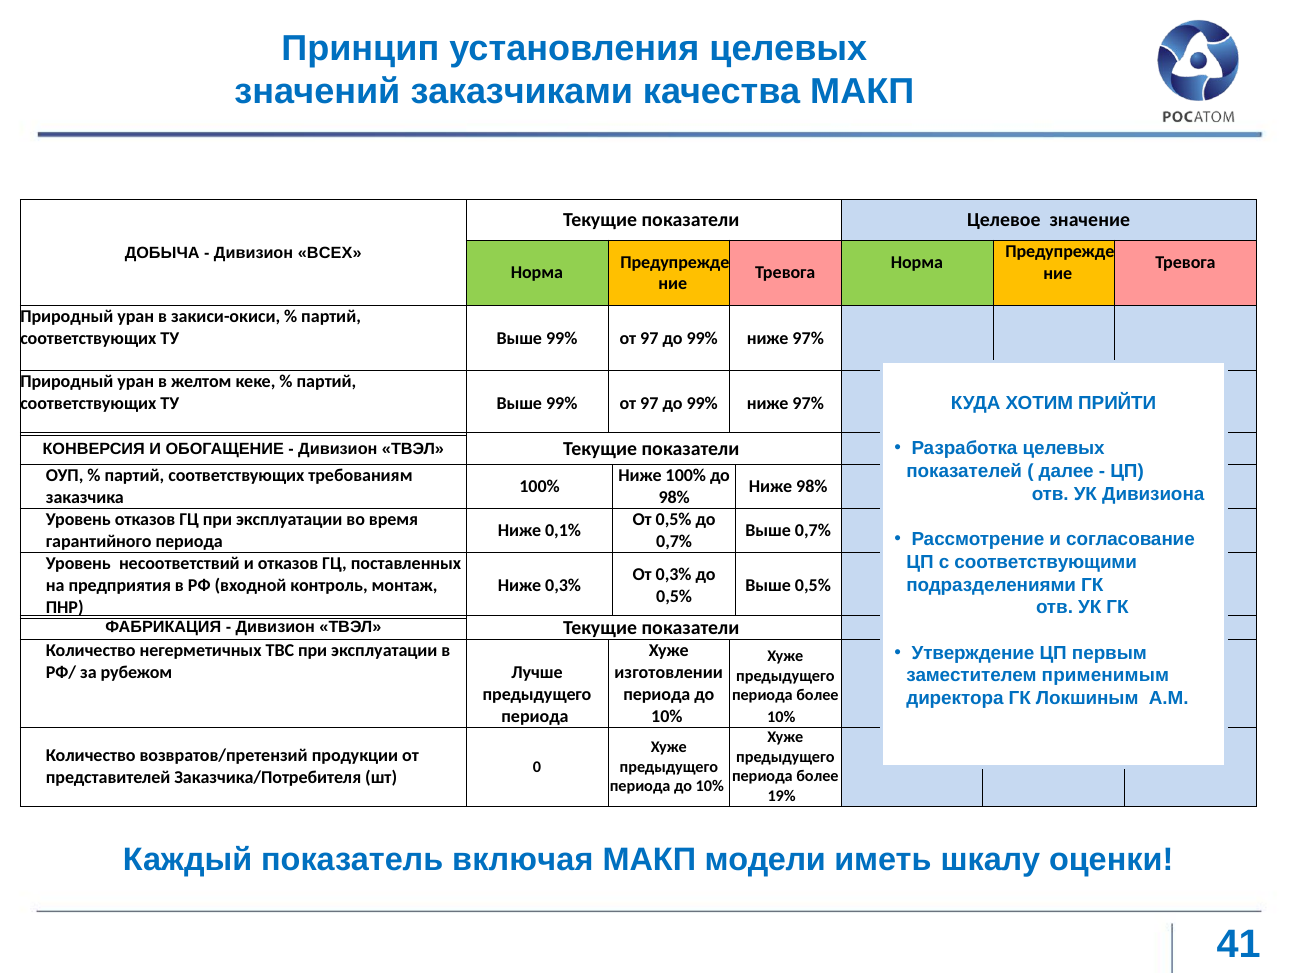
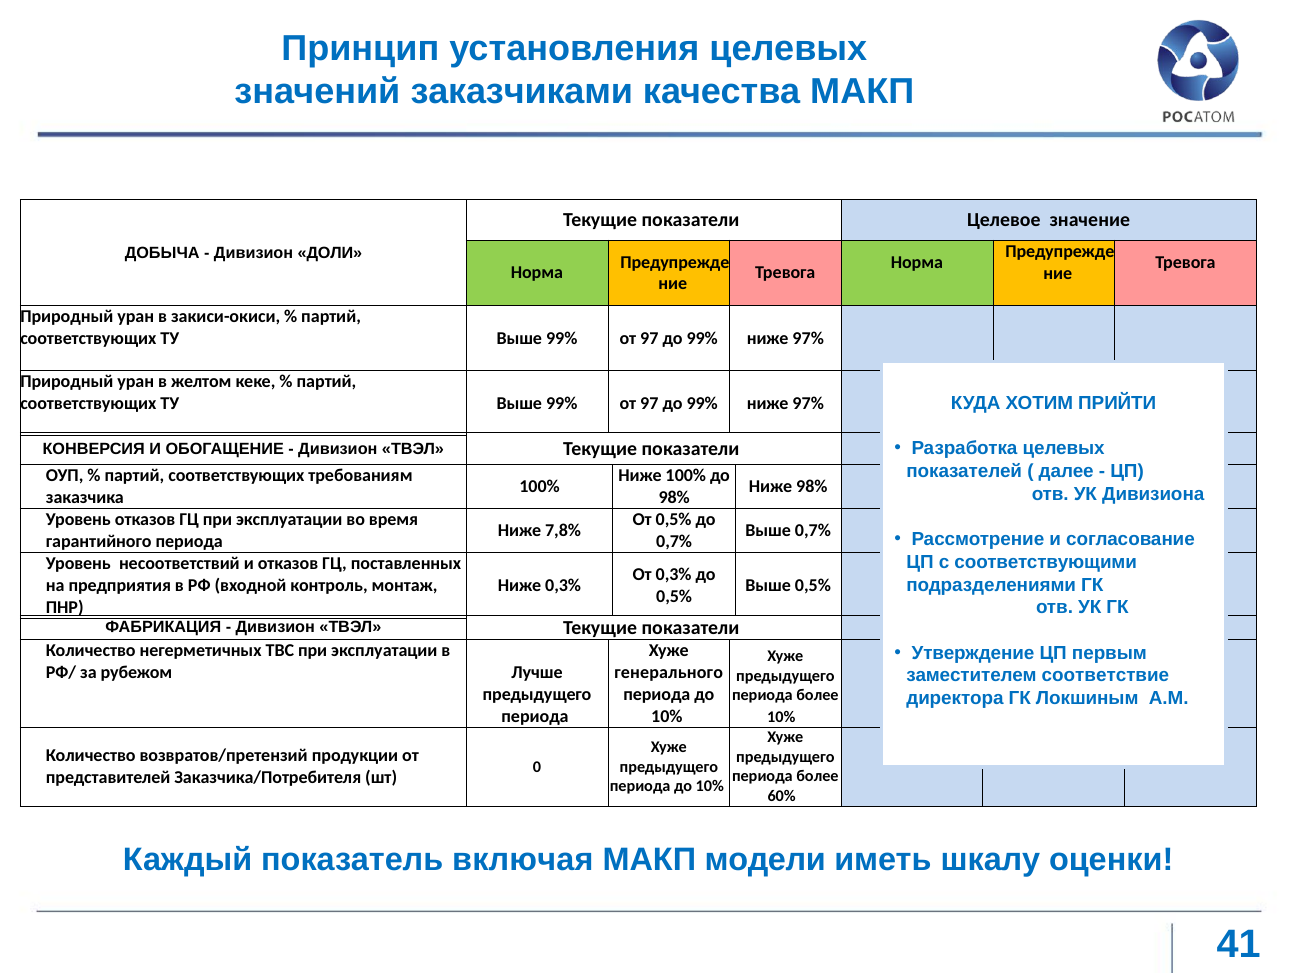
ВСЕХ: ВСЕХ -> ДОЛИ (330, 253)
0,1%: 0,1% -> 7,8% (563, 531)
изготовлении: изготовлении -> генерального (669, 672)
применимым: применимым -> соответствие (1105, 675)
19%: 19% -> 60% (782, 796)
